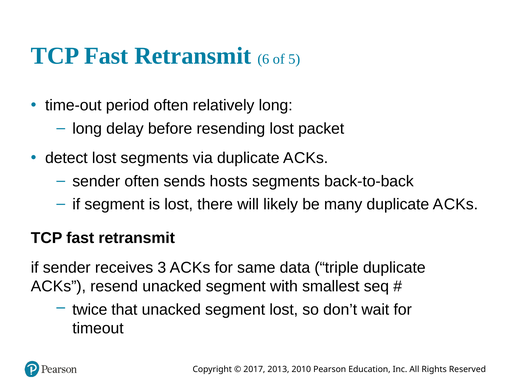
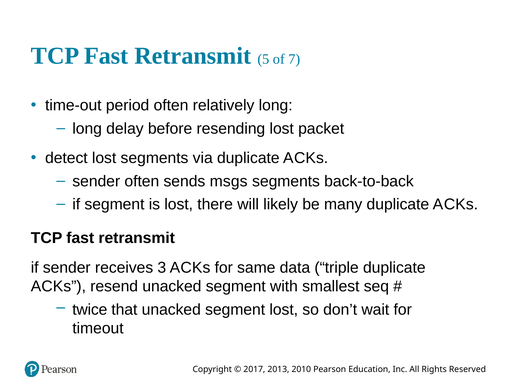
6: 6 -> 5 (263, 59)
5: 5 -> 7 (294, 59)
hosts: hosts -> msgs (229, 181)
